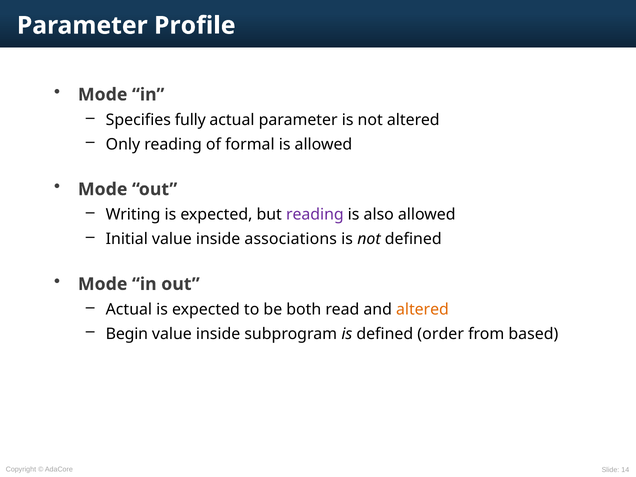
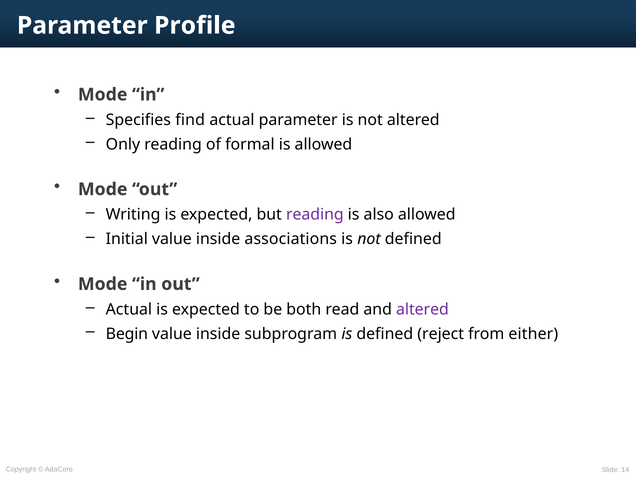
fully: fully -> find (190, 120)
altered colour: orange -> purple (422, 309)
order: order -> reject (441, 334)
based: based -> either (533, 334)
